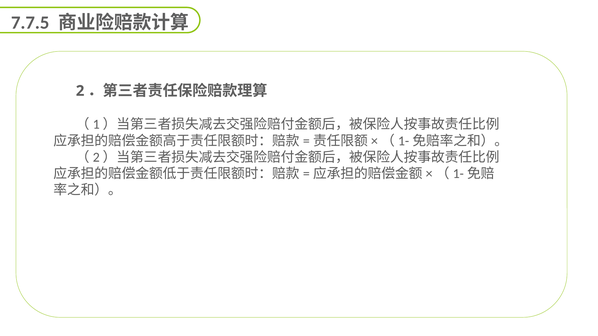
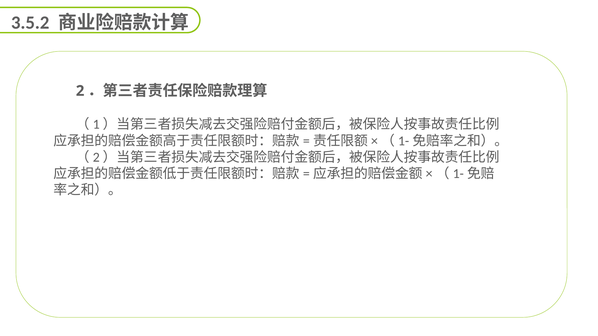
7.7.5: 7.7.5 -> 3.5.2 (30, 23)
